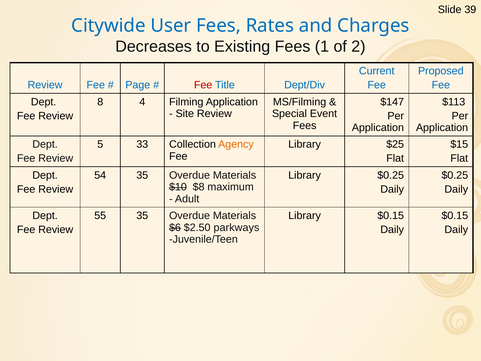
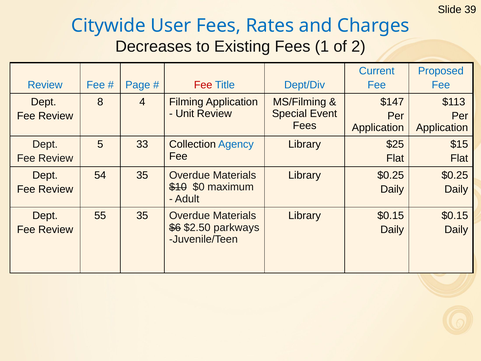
Site: Site -> Unit (185, 114)
Agency colour: orange -> blue (236, 144)
$8: $8 -> $0 (199, 187)
